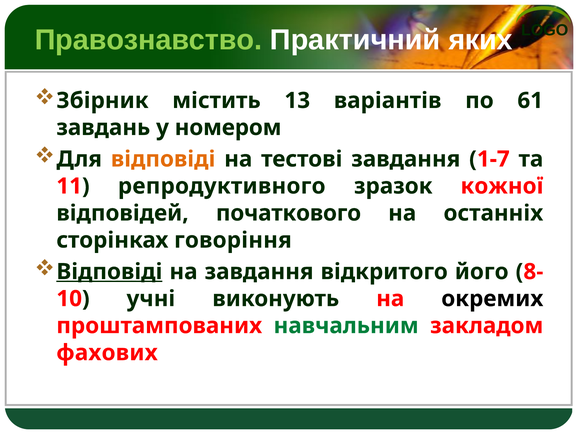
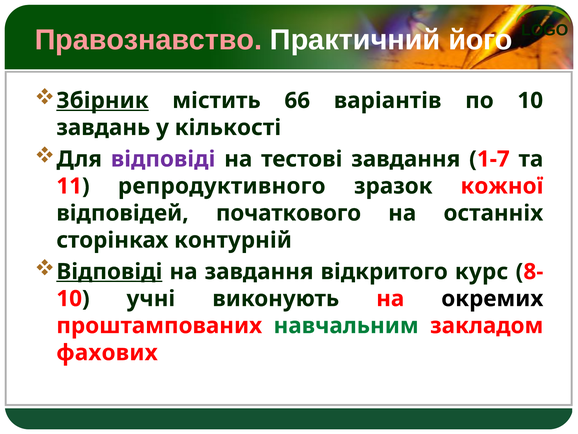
Правознавство colour: light green -> pink (148, 40)
яких: яких -> його (481, 40)
Збірник underline: none -> present (102, 100)
13: 13 -> 66 (297, 100)
по 61: 61 -> 10 (530, 100)
номером: номером -> кількості (228, 127)
відповіді colour: orange -> purple (163, 159)
говоріння: говоріння -> контурній (233, 240)
його: його -> курс (482, 271)
